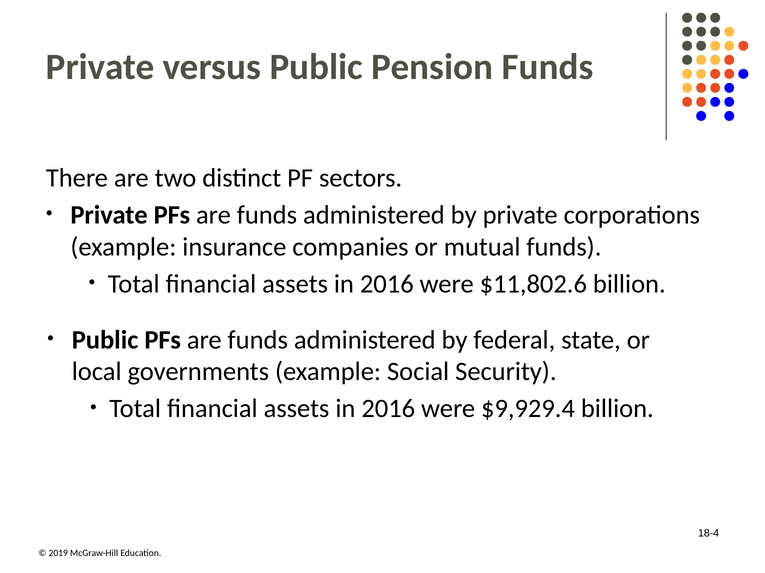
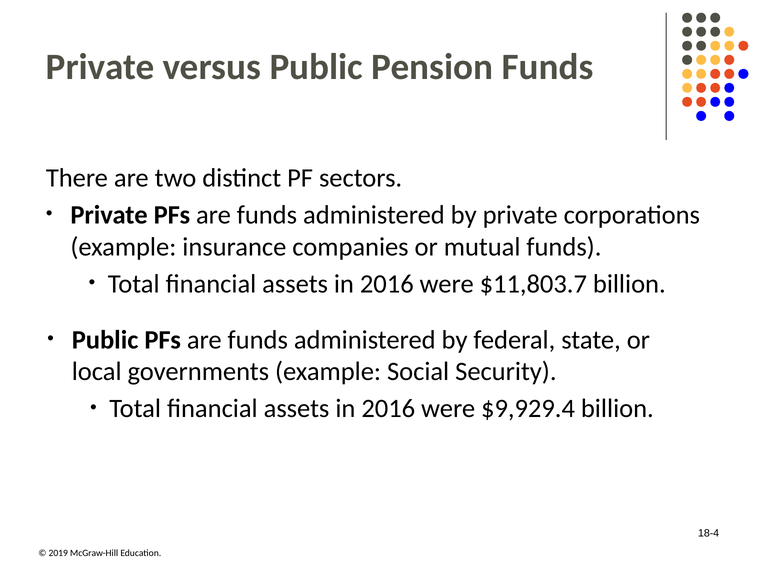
$11,802.6: $11,802.6 -> $11,803.7 (533, 284)
